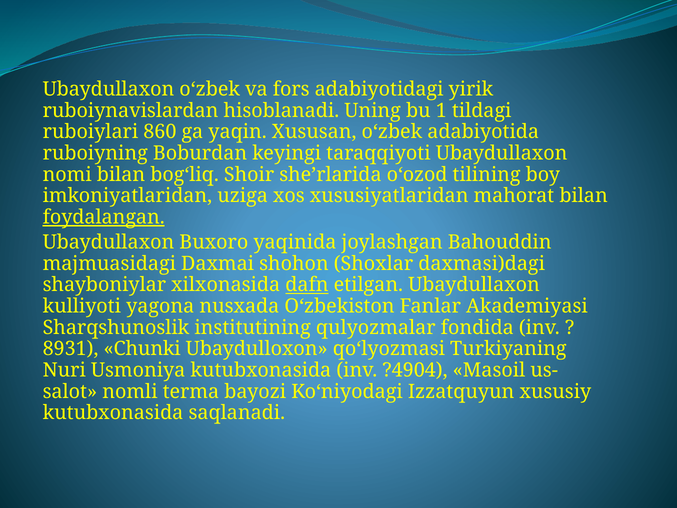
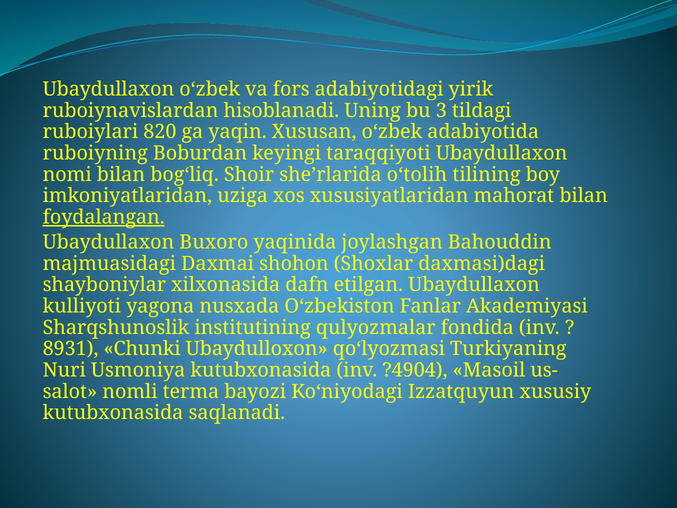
1: 1 -> 3 (441, 110)
860: 860 -> 820 (160, 132)
o‘ozod: o‘ozod -> o‘tolih (417, 174)
dafn underline: present -> none (307, 285)
